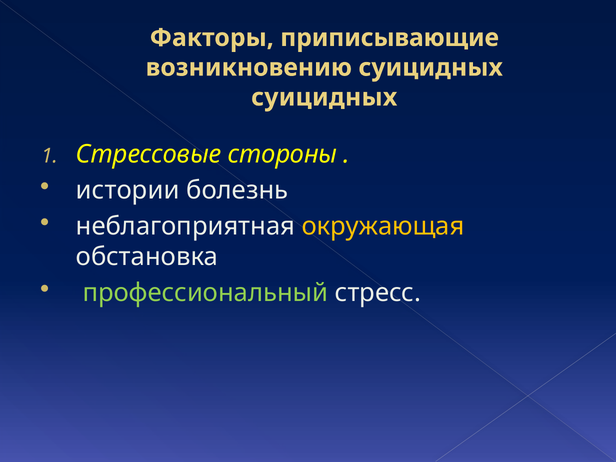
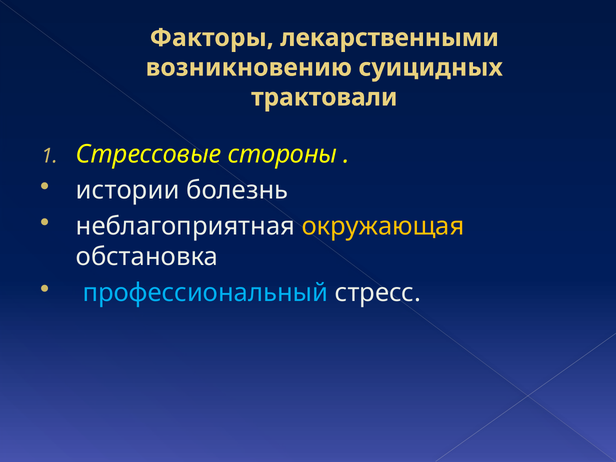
приписывающие: приписывающие -> лекарственными (390, 38)
суицидных: суицидных -> трактовали (324, 97)
профессиональный colour: light green -> light blue (205, 293)
